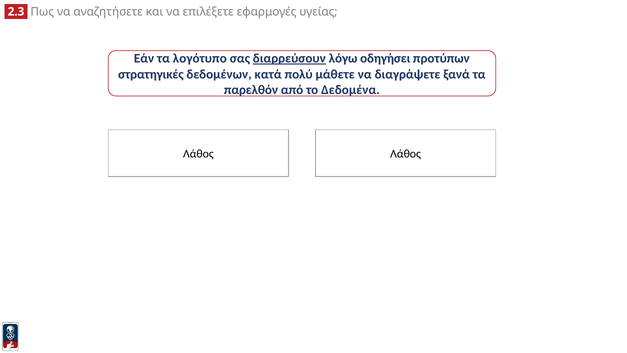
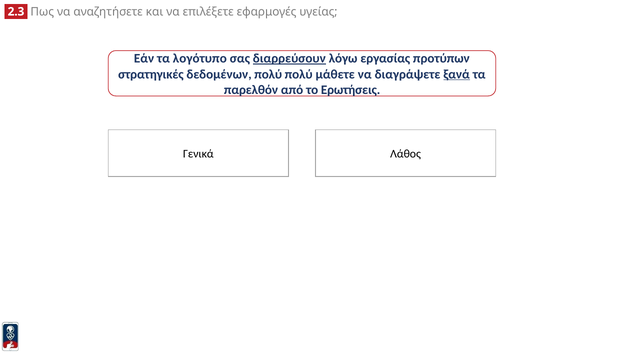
οδηγήσει: οδηγήσει -> εργασίας (385, 58)
δεδομένων κατά: κατά -> πολύ (268, 74)
ξανά underline: none -> present (457, 74)
Δεδομένα: Δεδομένα -> Ερωτήσεις (351, 90)
Λάθος: Λάθος -> Γενικά (198, 154)
